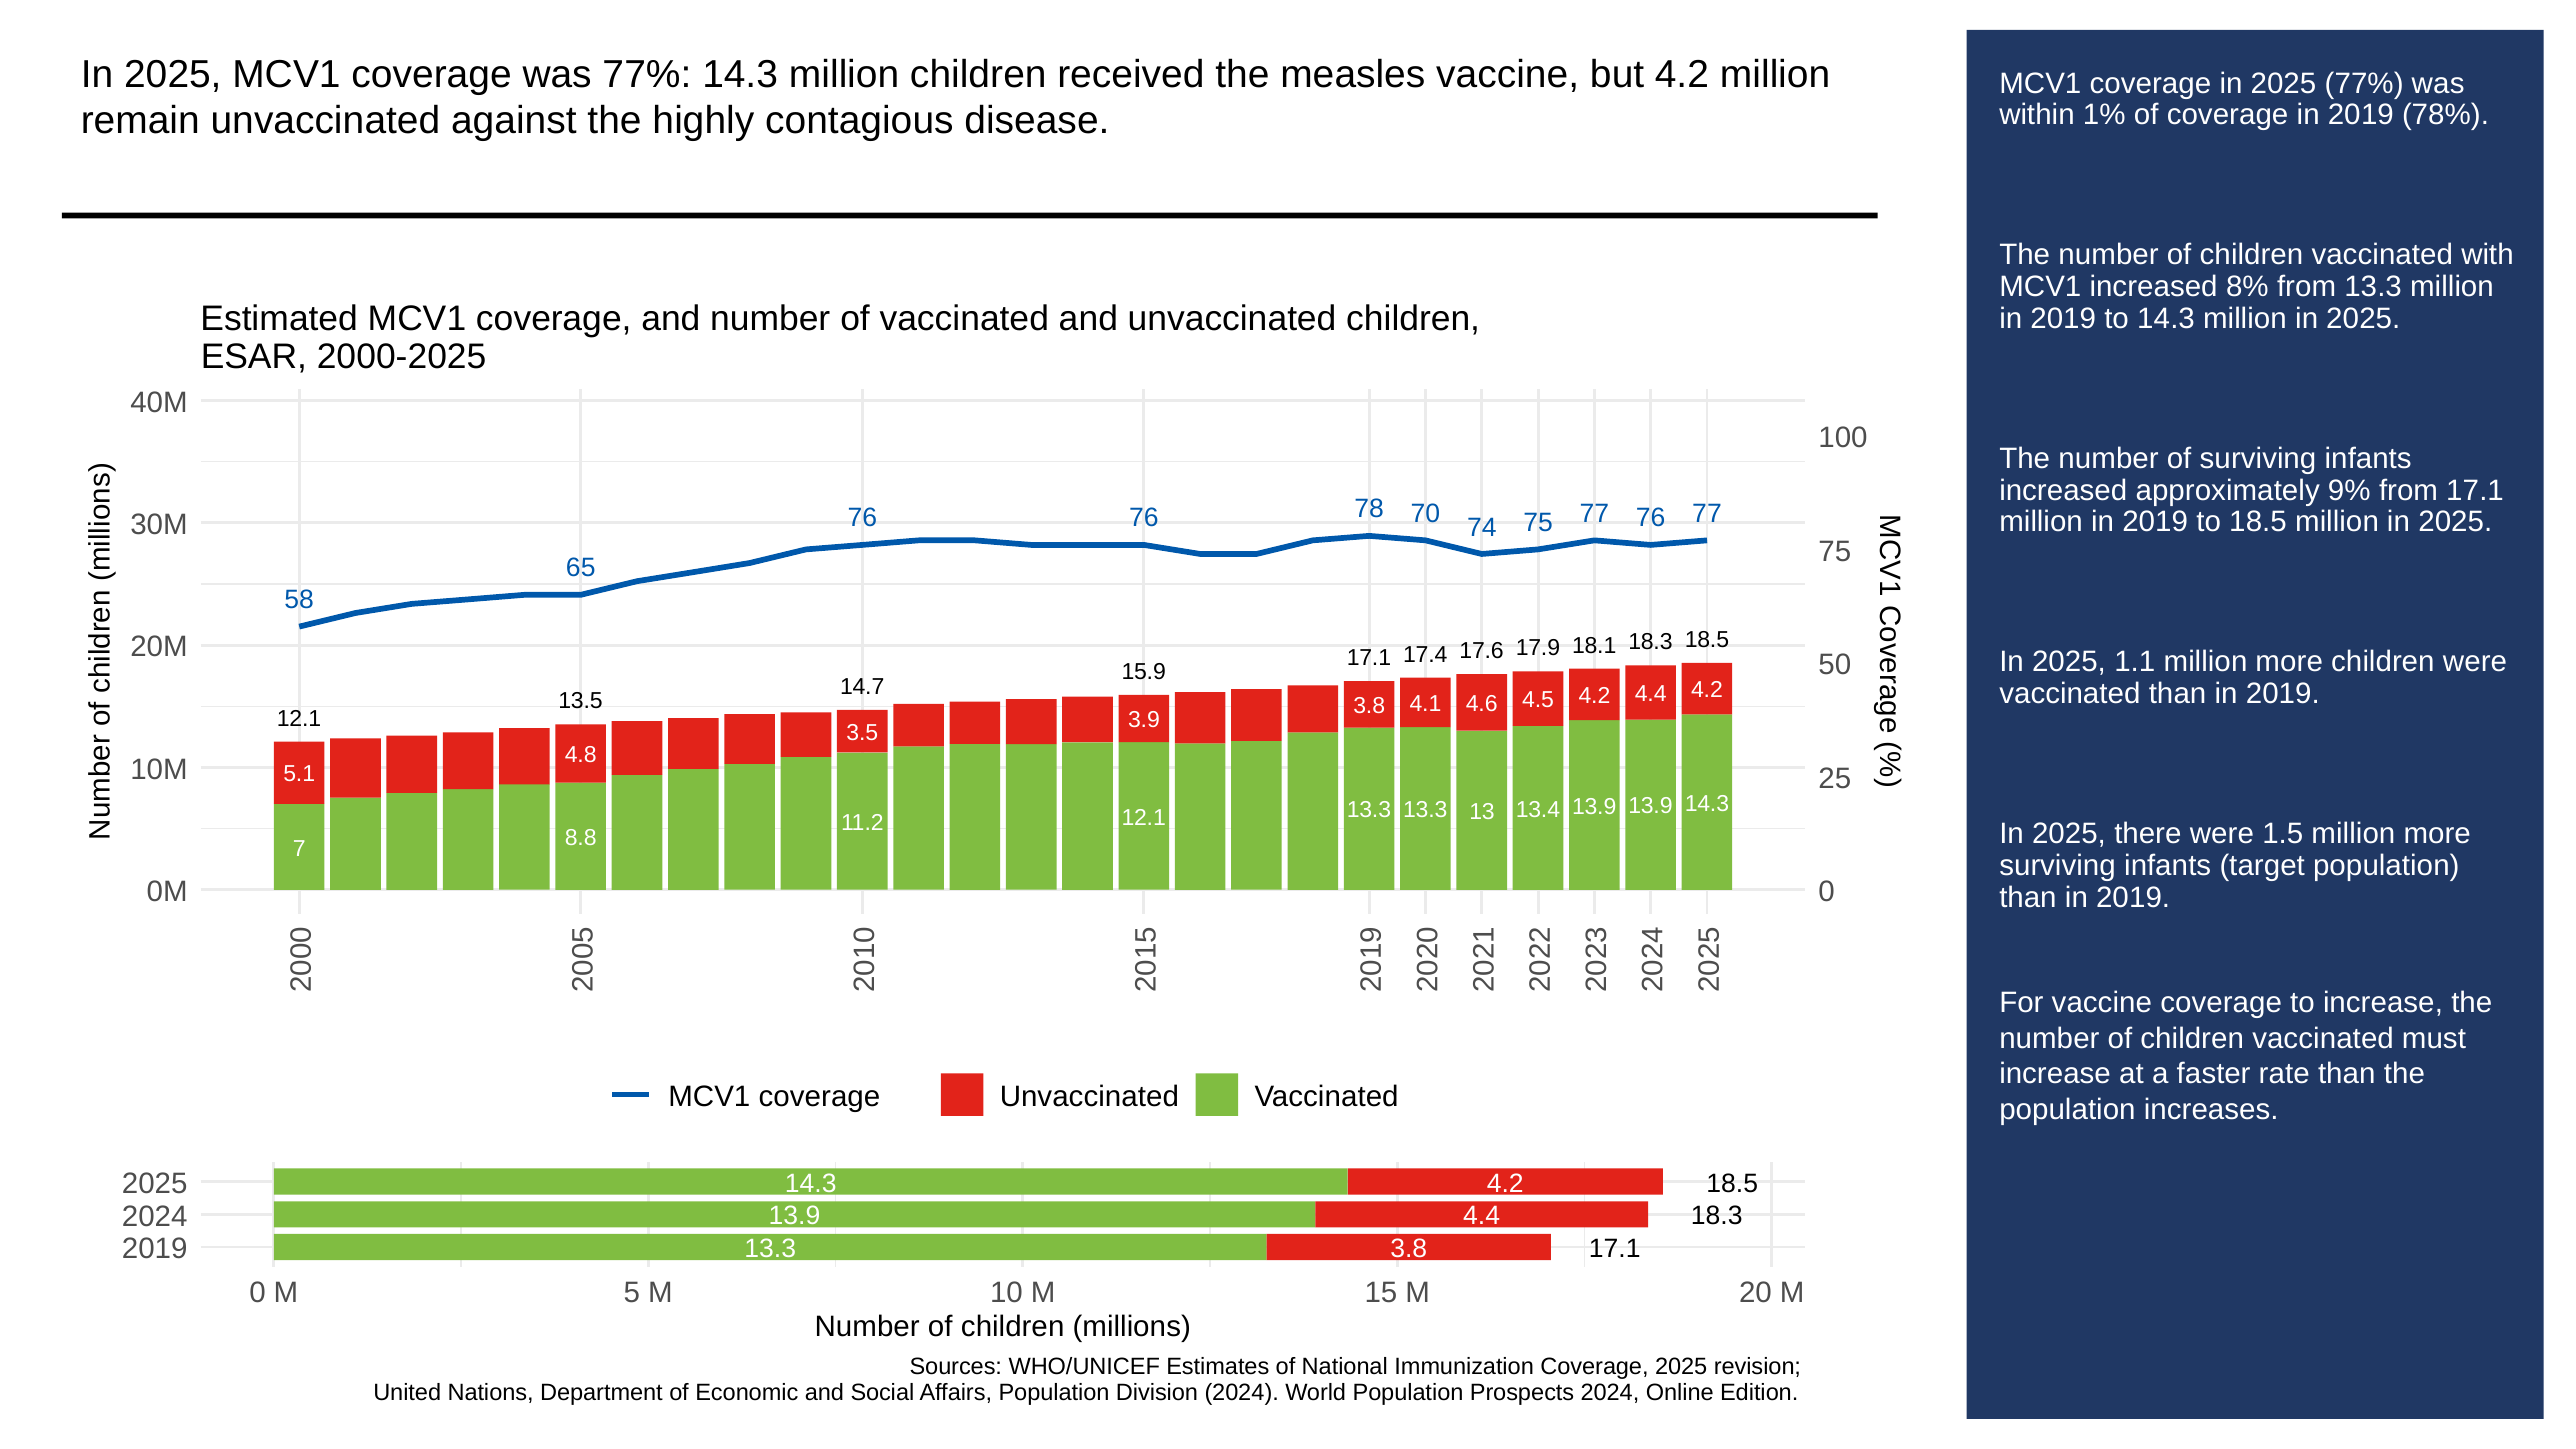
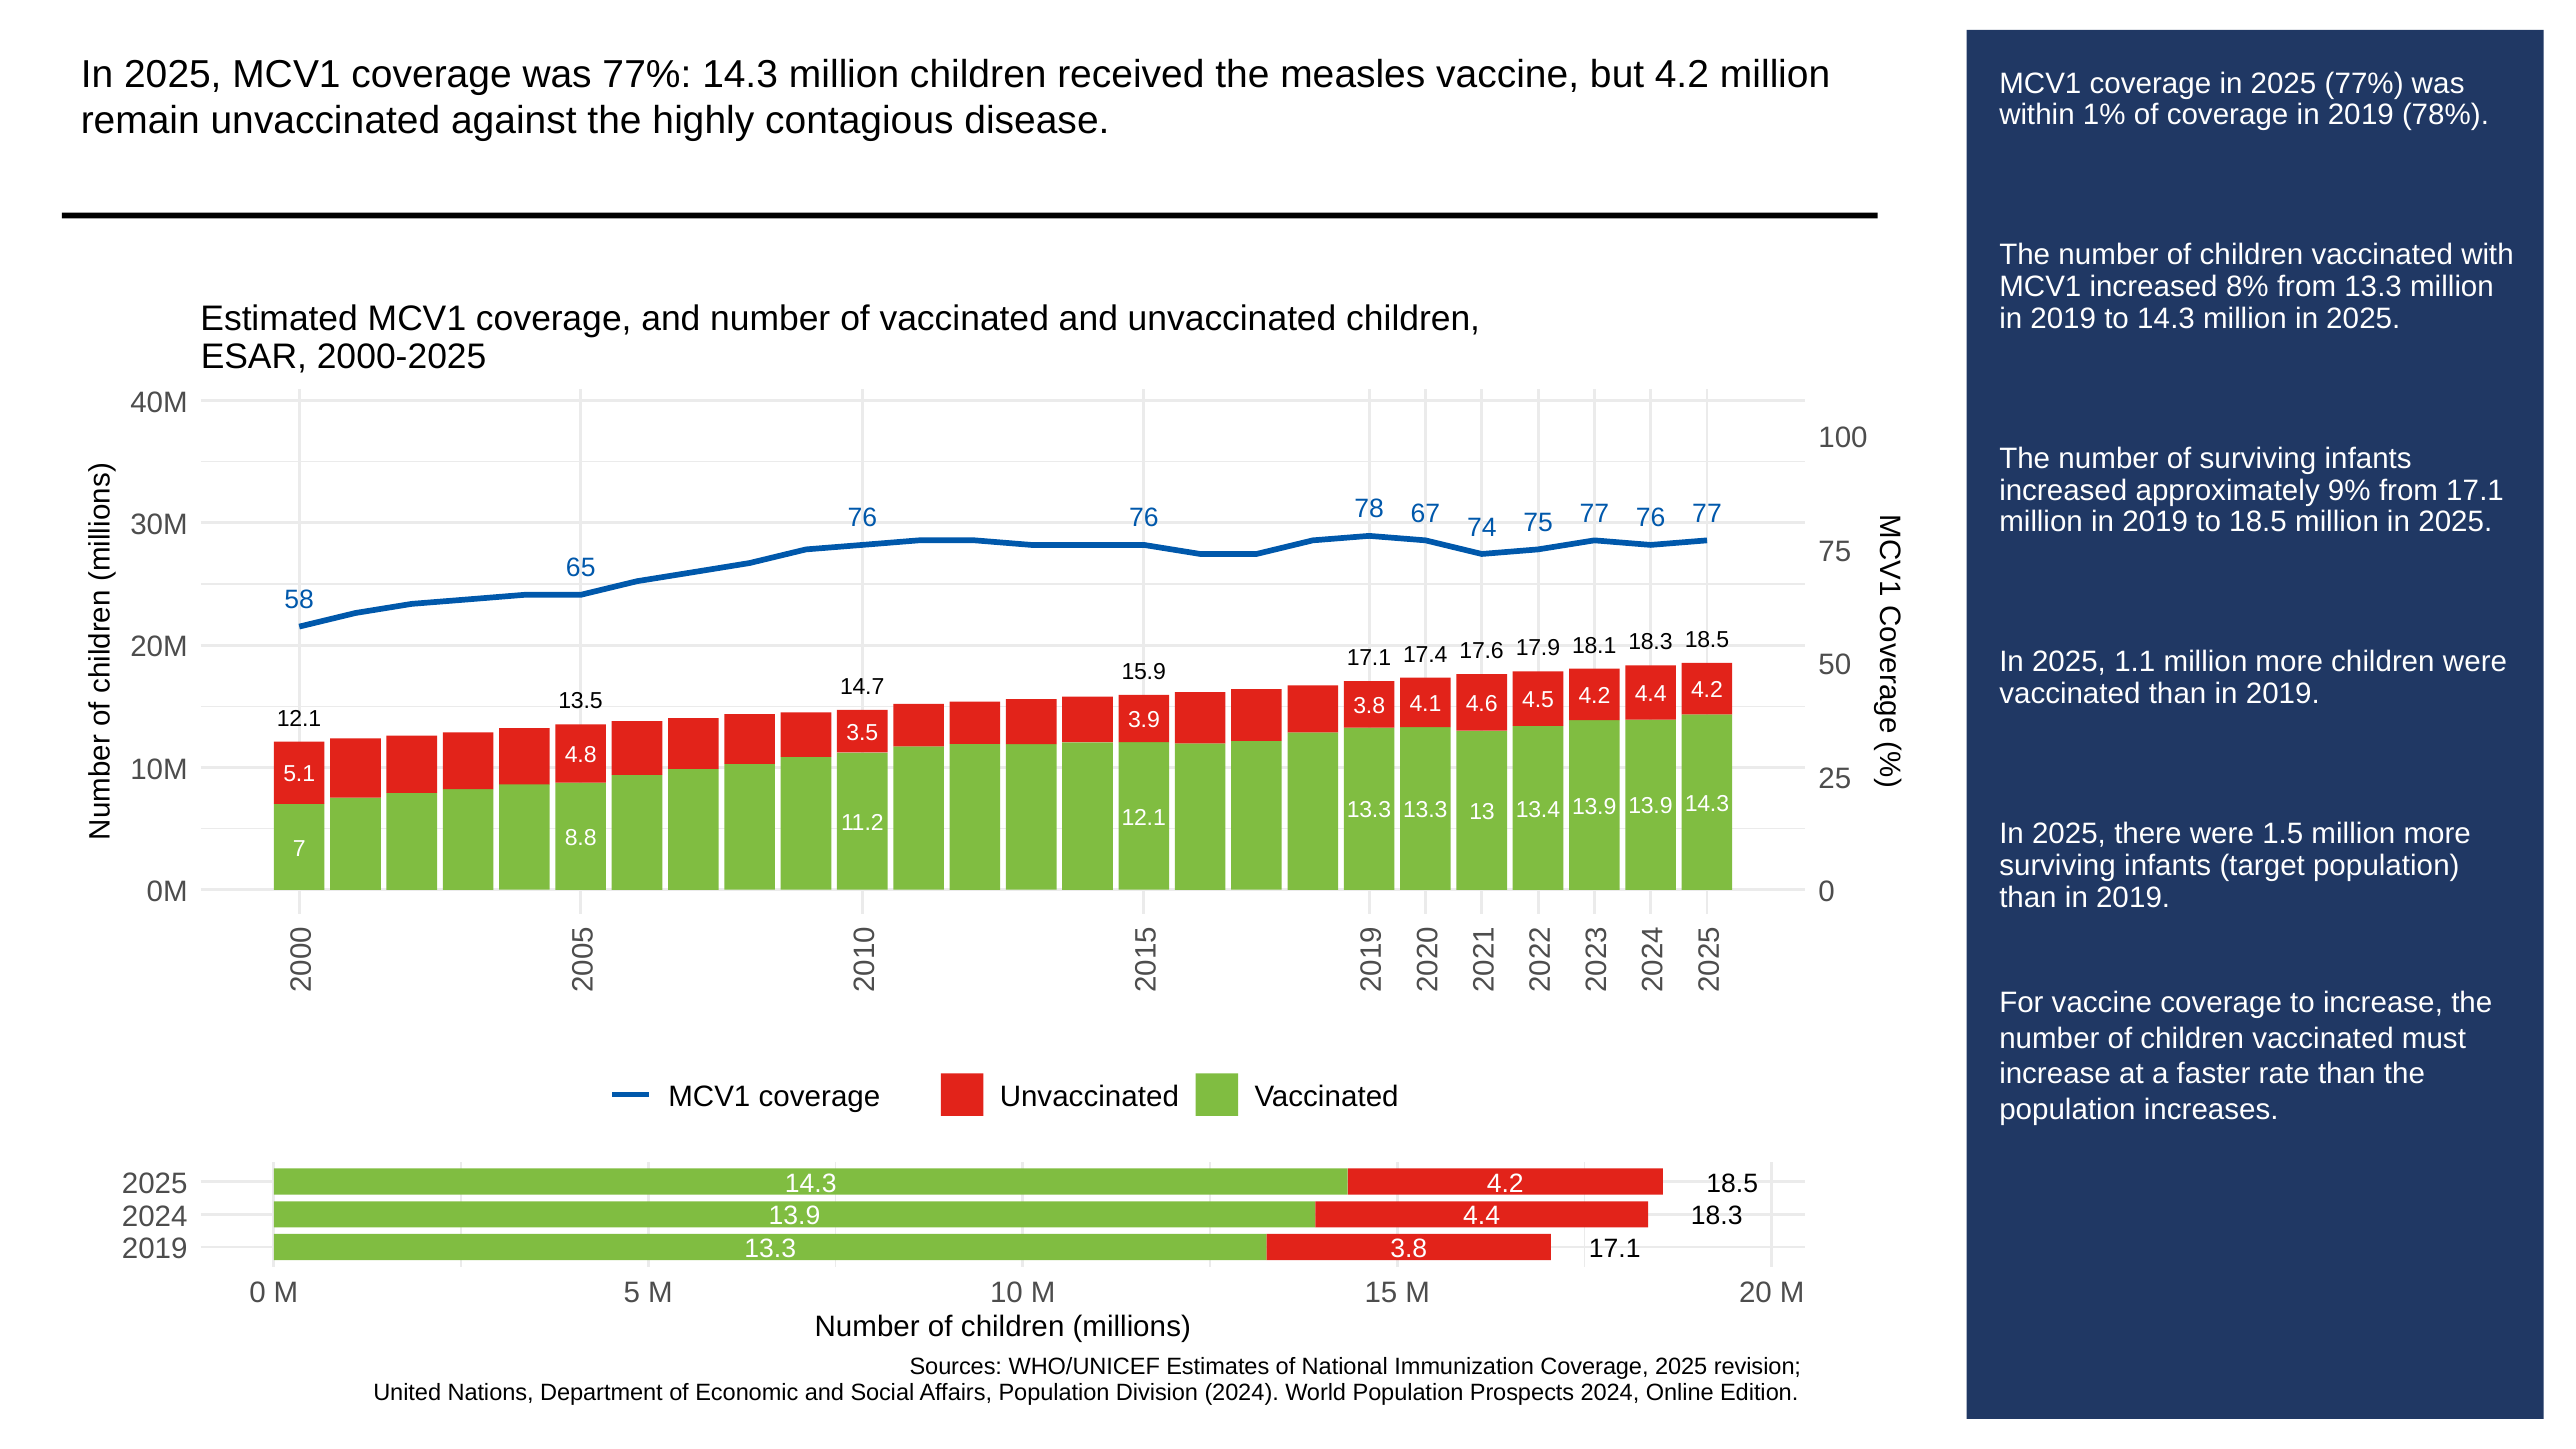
70: 70 -> 67 (1425, 514)
